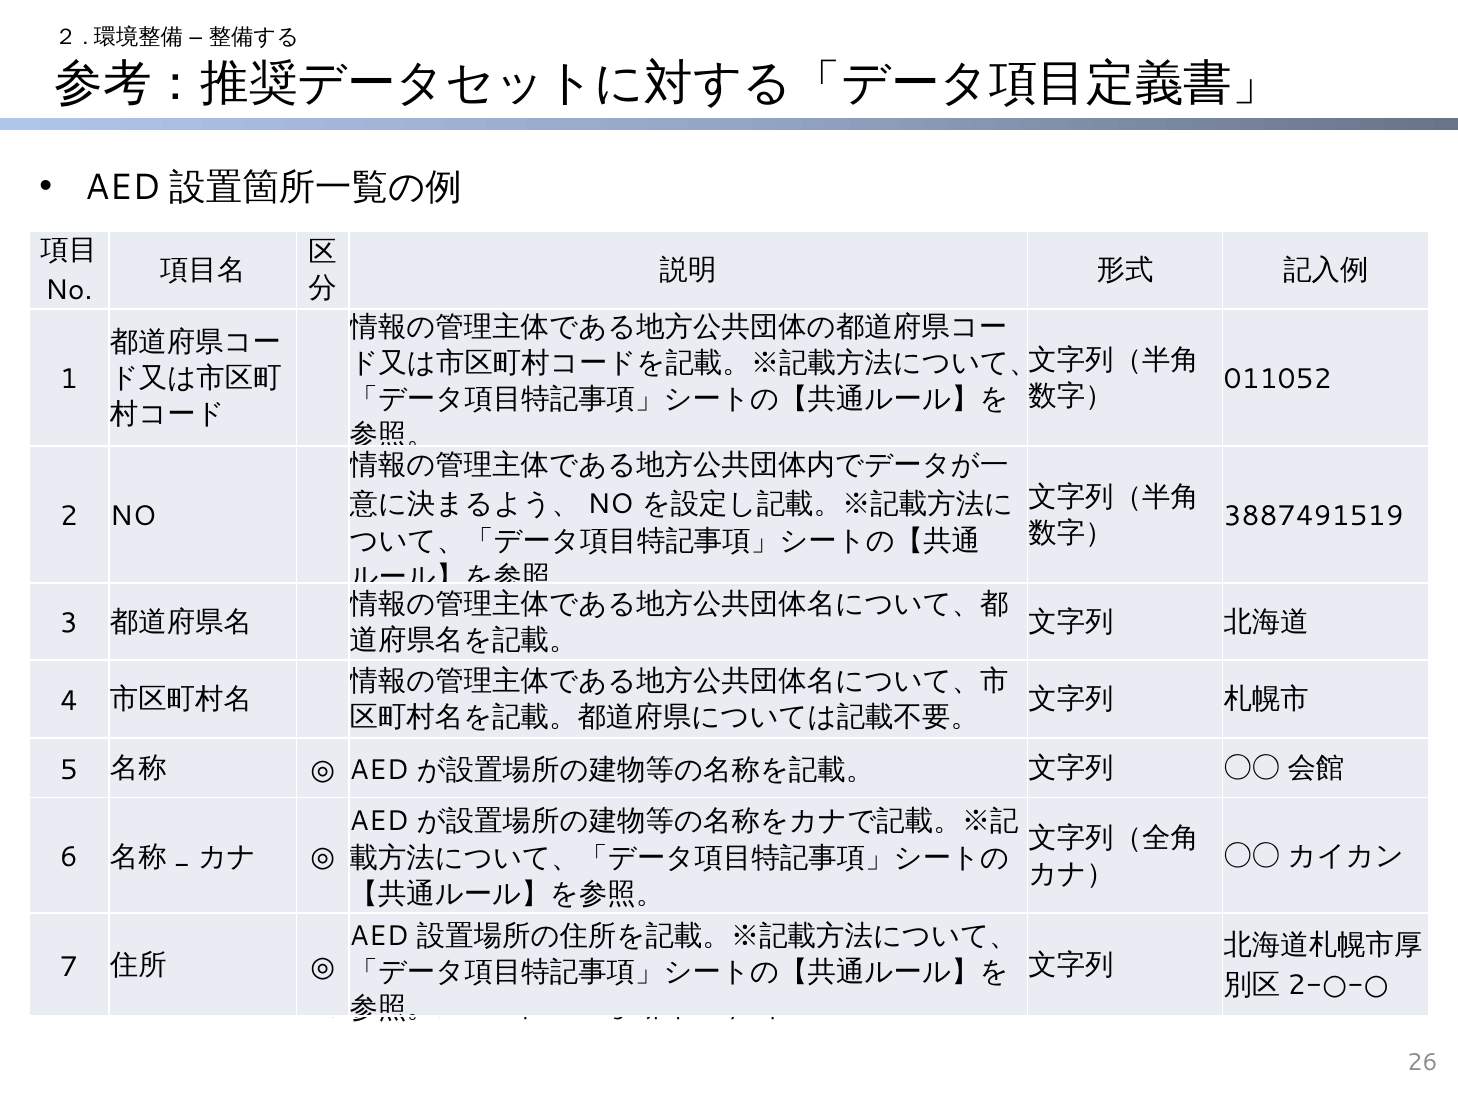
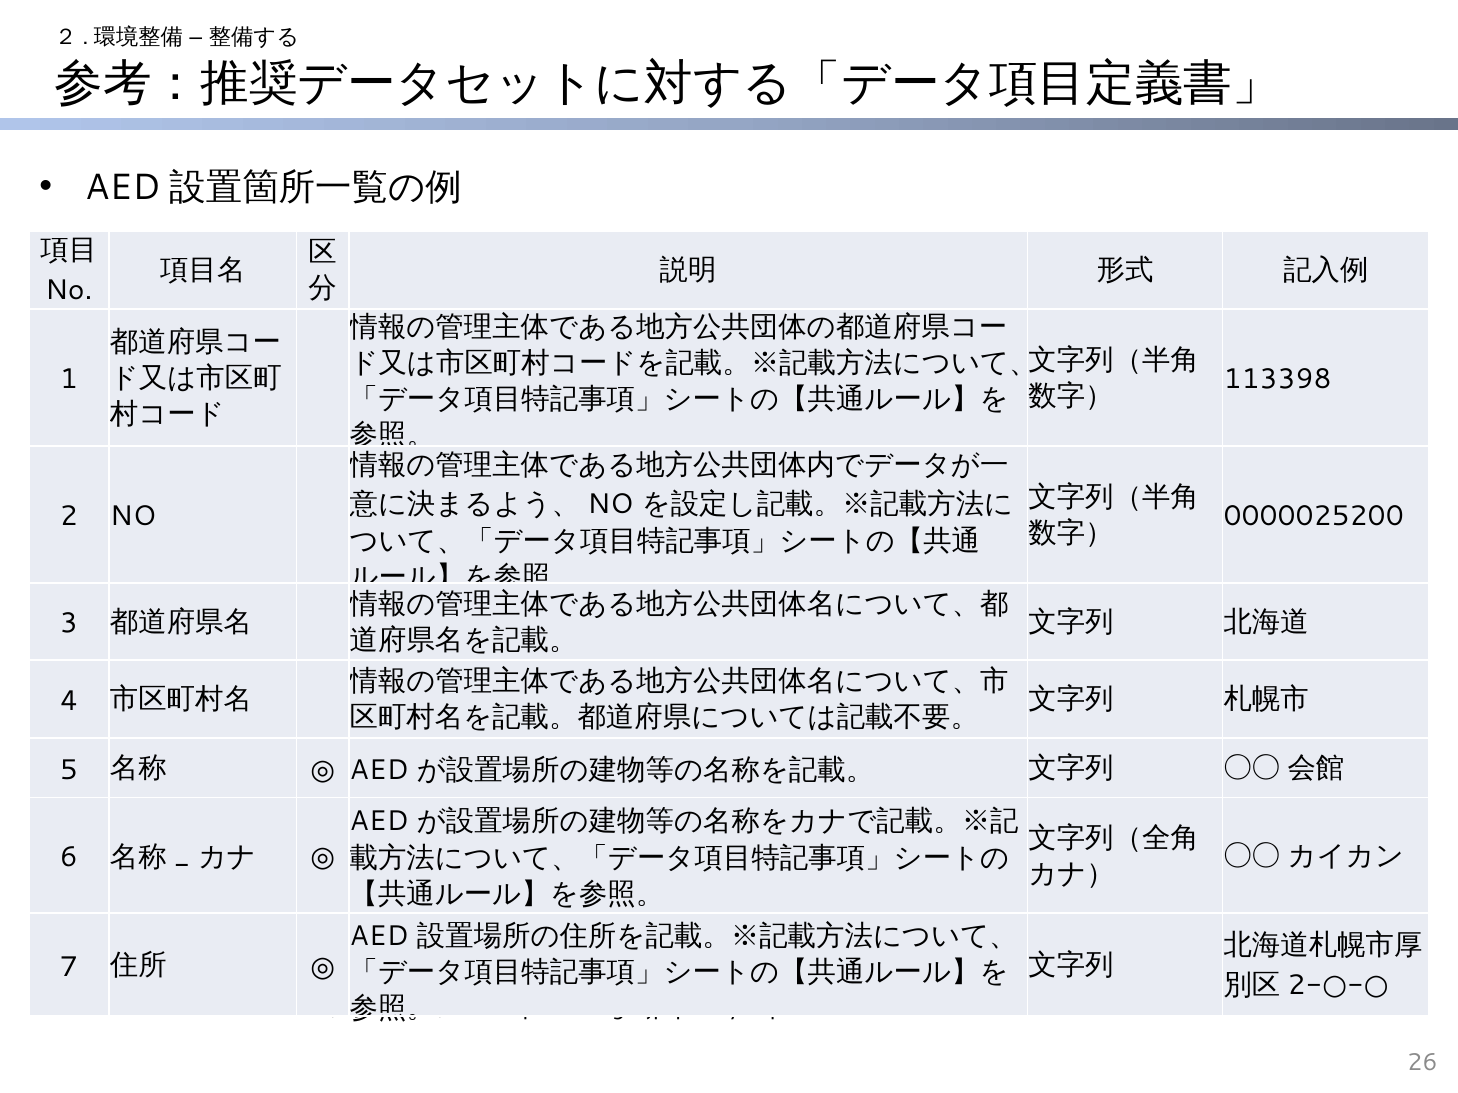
011052: 011052 -> 113398 (1278, 379)
3887491519: 3887491519 -> 0000025200 (1314, 517)
